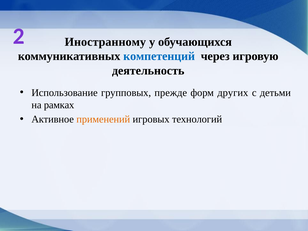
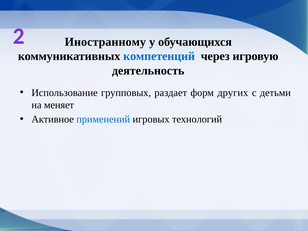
прежде: прежде -> раздает (171, 93)
рамках: рамках -> меняет (59, 105)
применений colour: orange -> blue (103, 119)
